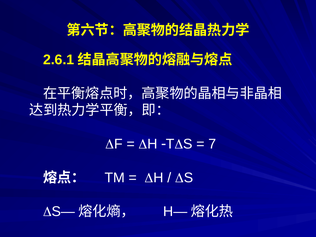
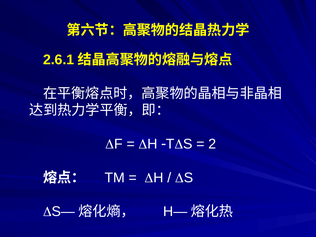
7: 7 -> 2 (212, 144)
